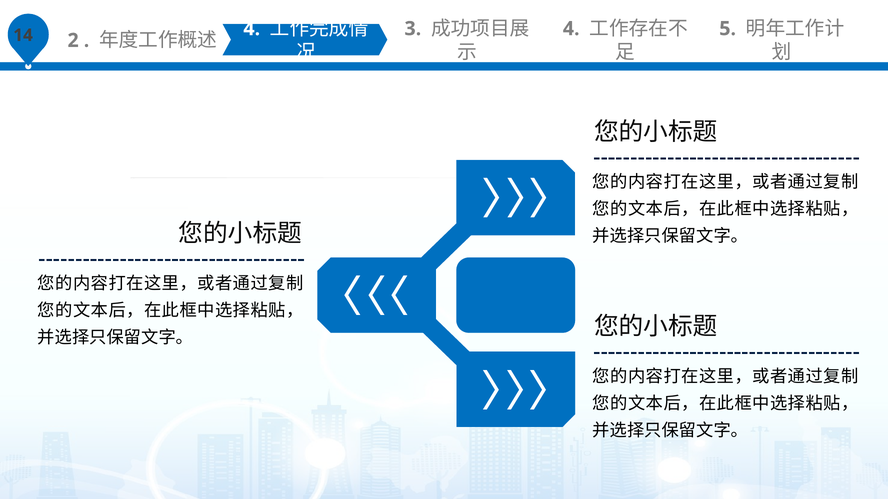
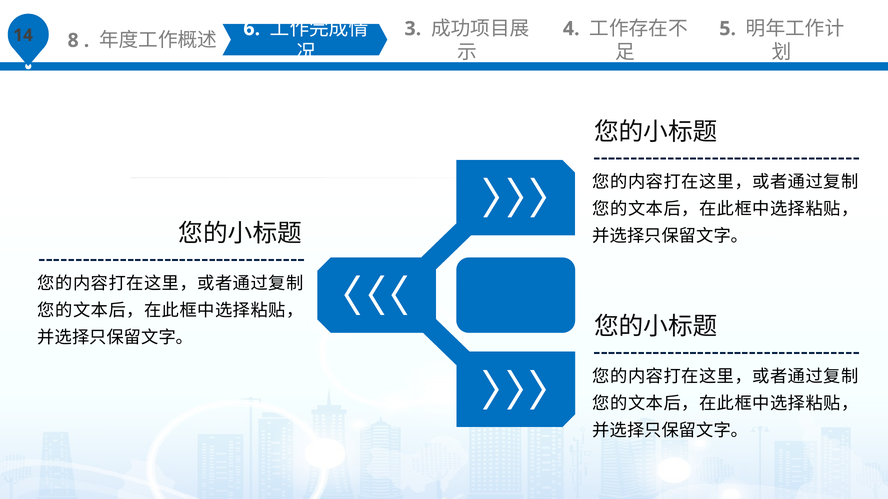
2: 2 -> 8 (73, 40)
4: 4 -> 6 (252, 29)
